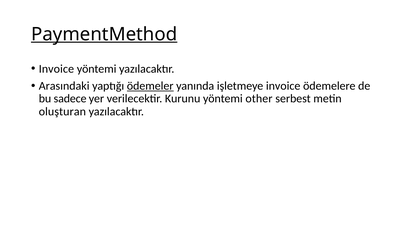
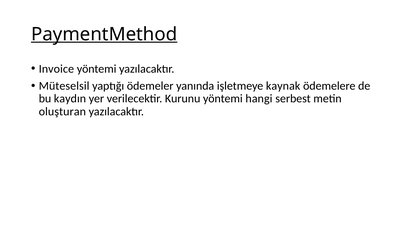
Arasındaki: Arasındaki -> Müteselsil (64, 86)
ödemeler underline: present -> none (150, 86)
işletmeye invoice: invoice -> kaynak (283, 86)
sadece: sadece -> kaydın (70, 99)
other: other -> hangi (259, 99)
